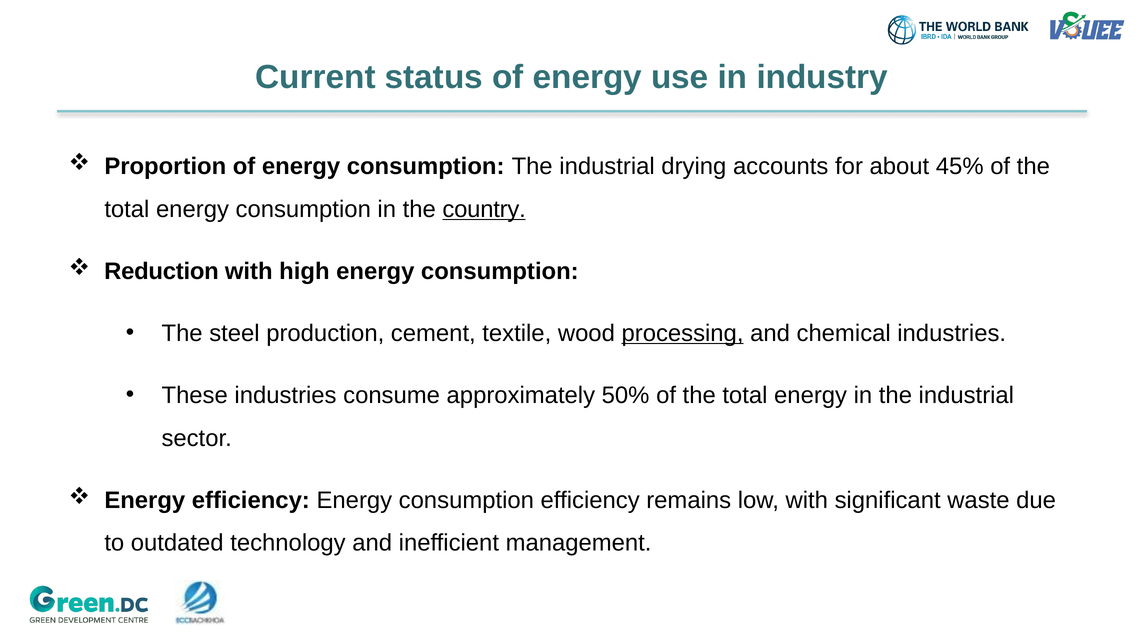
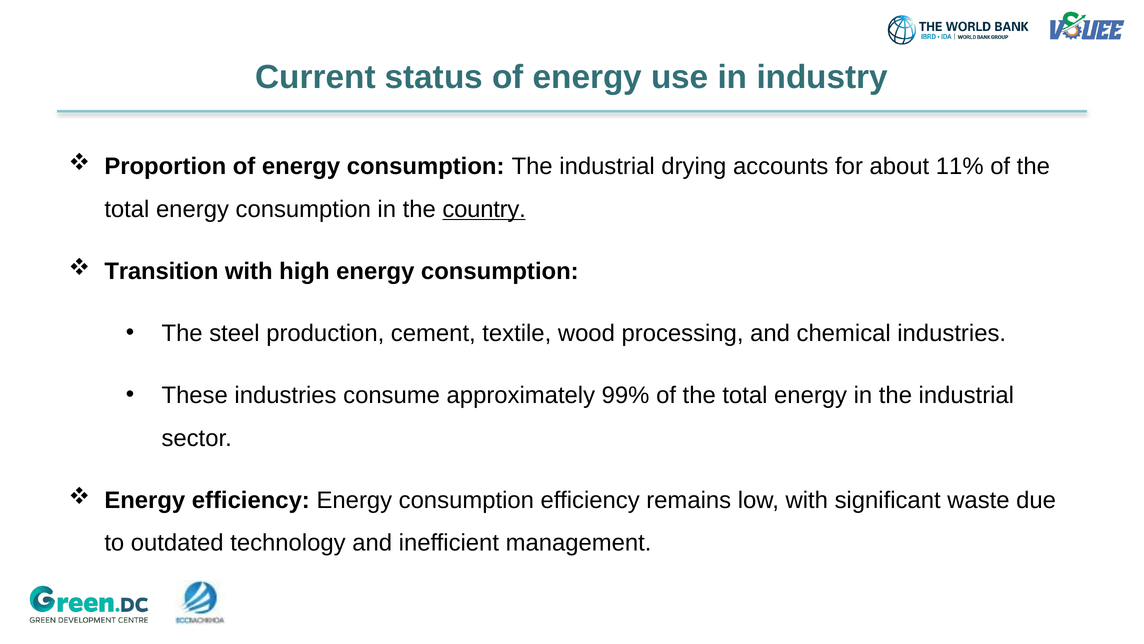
45%: 45% -> 11% (960, 166)
Reduction: Reduction -> Transition (161, 271)
processing underline: present -> none (683, 333)
50%: 50% -> 99% (626, 395)
